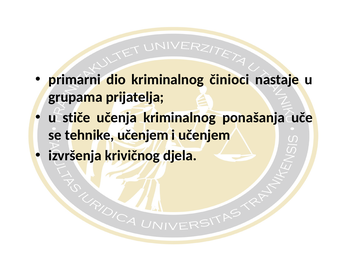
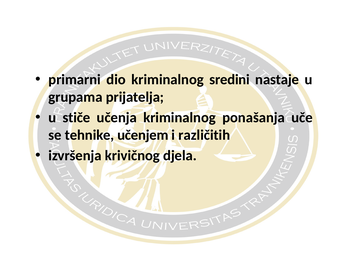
činioci: činioci -> sredini (230, 80)
i učenjem: učenjem -> različitih (204, 135)
